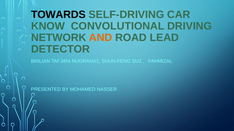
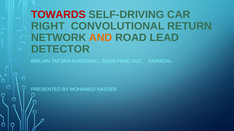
TOWARDS colour: black -> red (58, 15)
KNOW: KNOW -> RIGHT (48, 26)
DRIVING: DRIVING -> RETURN (190, 26)
